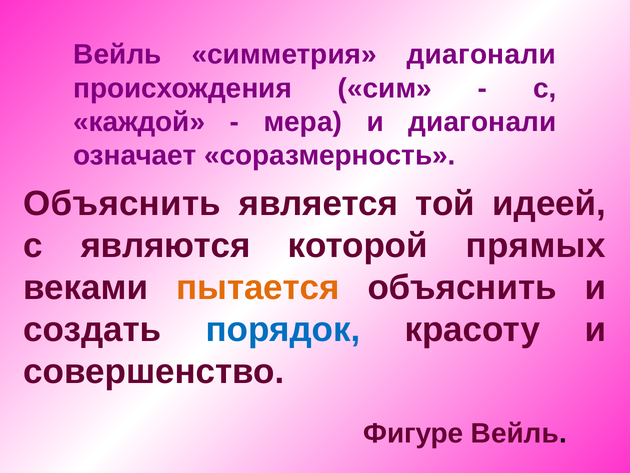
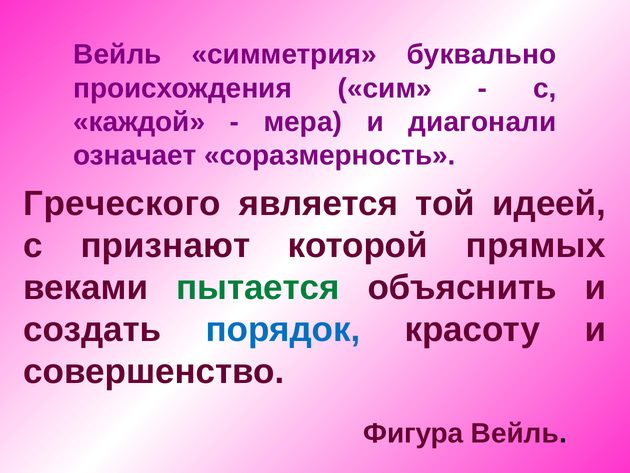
симметрия диагонали: диагонали -> буквально (481, 55)
Объяснить: Объяснить -> Греческого (122, 203)
являются: являются -> признают (165, 245)
пытается colour: orange -> green (258, 287)
Фигуре: Фигуре -> Фигура (413, 433)
